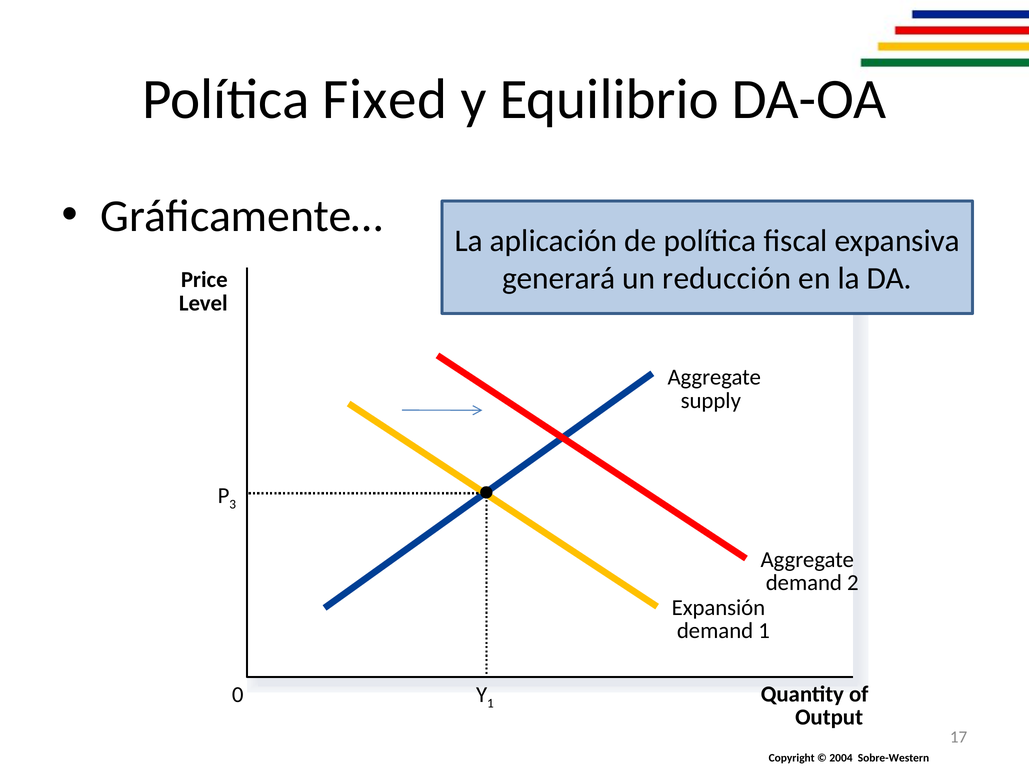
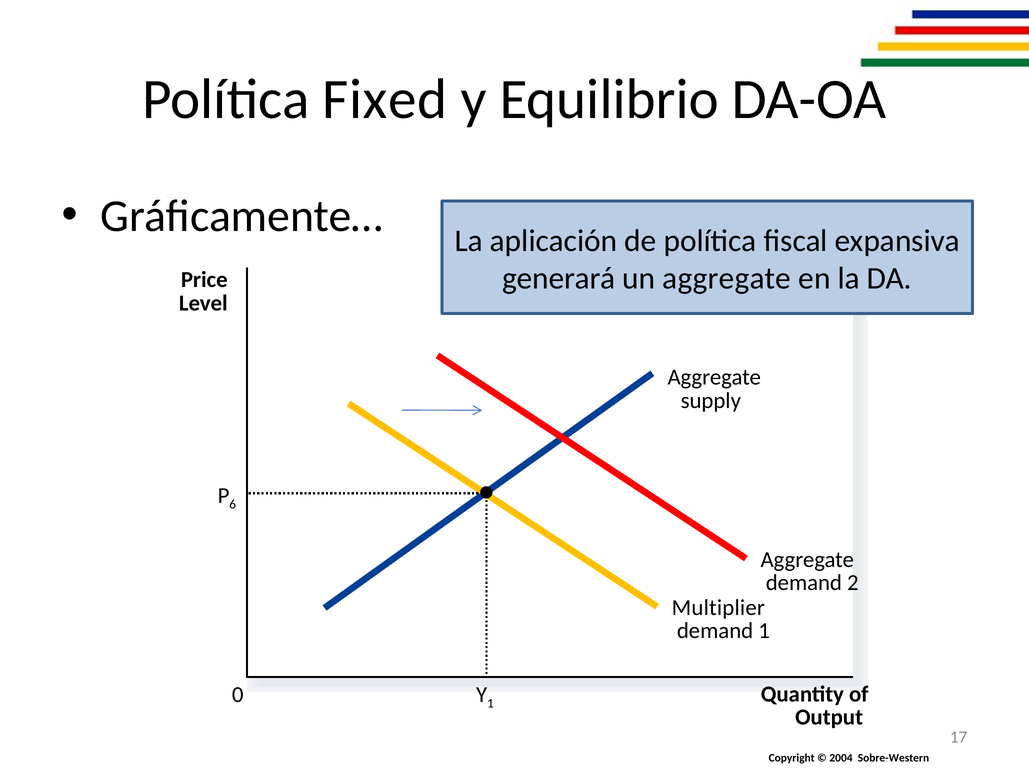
un reducción: reducción -> aggregate (727, 278)
3: 3 -> 6 (233, 504)
Expansión: Expansión -> Multiplier (718, 607)
